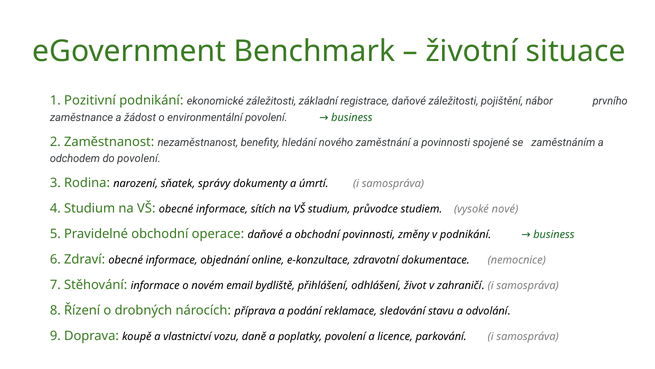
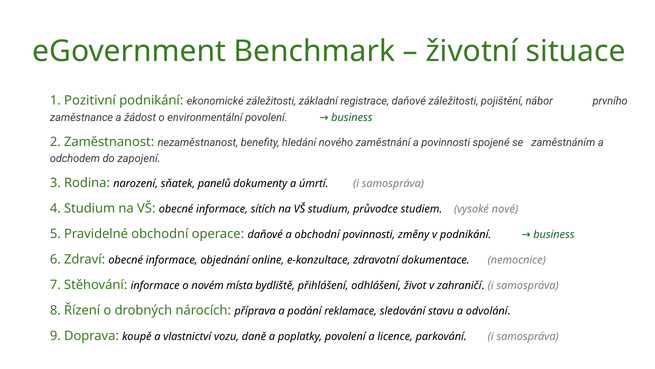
do povolení: povolení -> zapojení (139, 158)
správy: správy -> panelů (214, 183)
email: email -> místa (240, 285)
